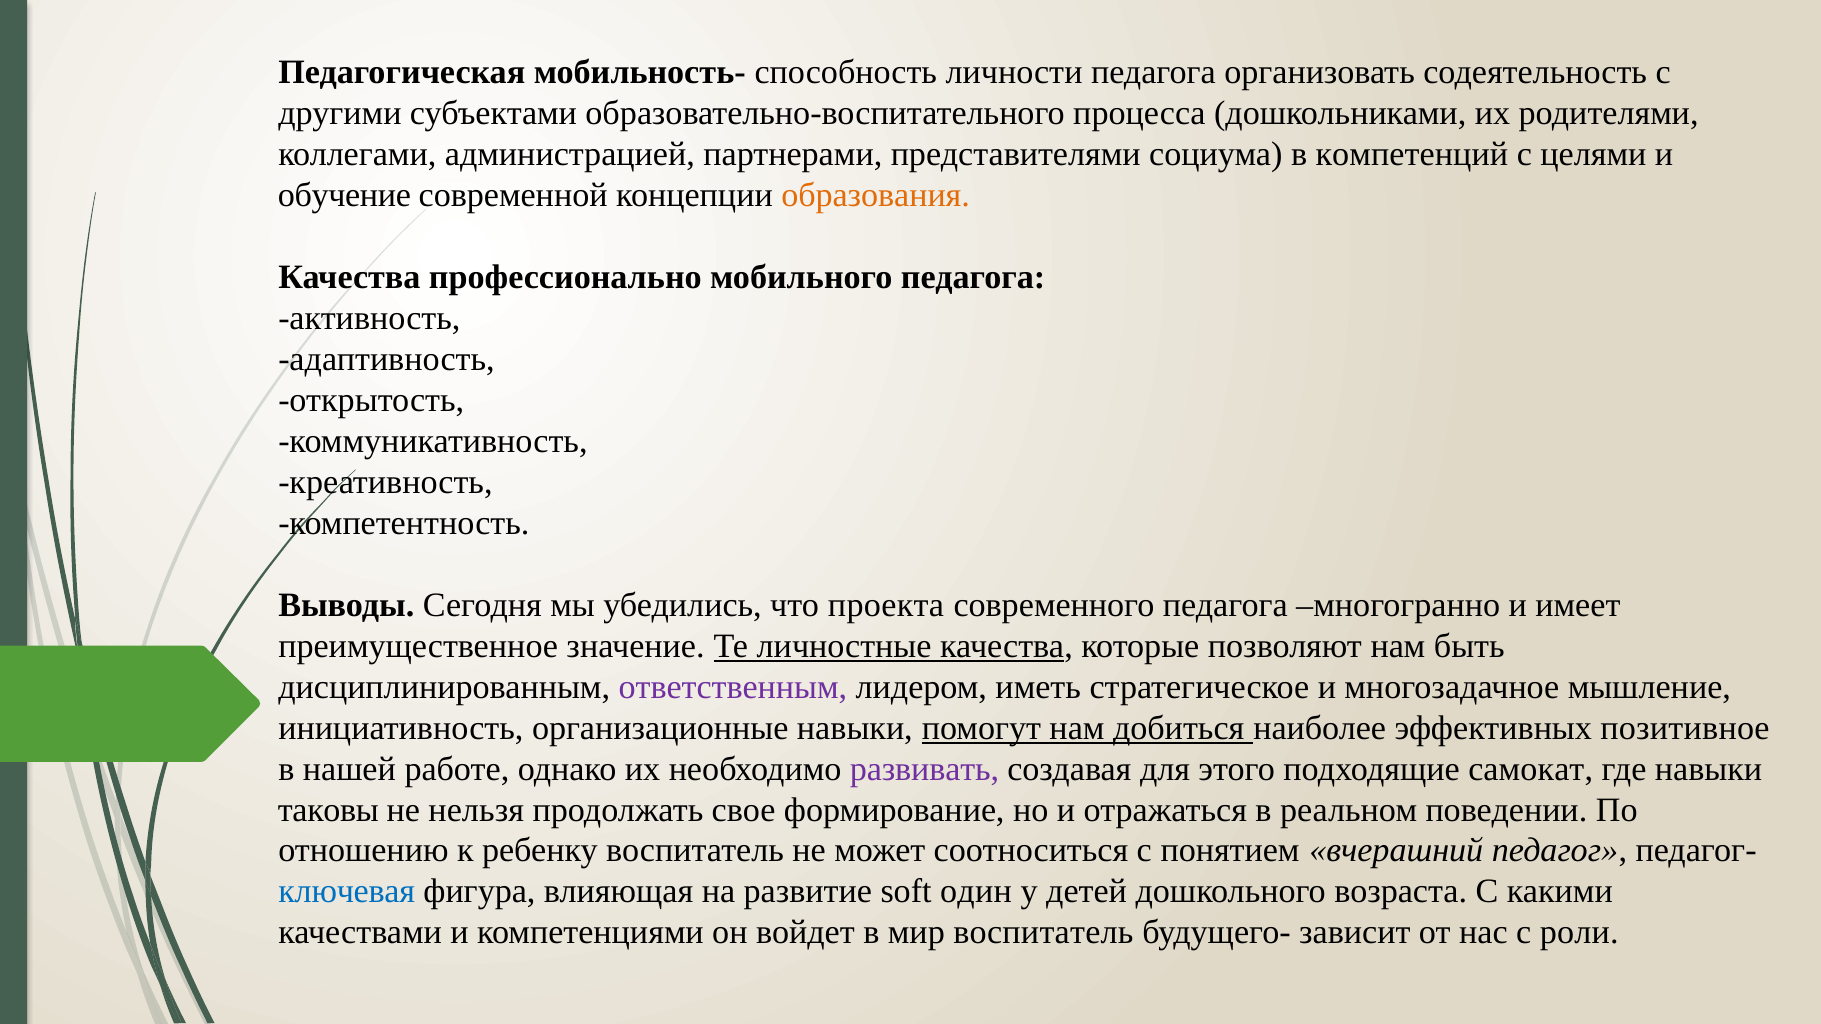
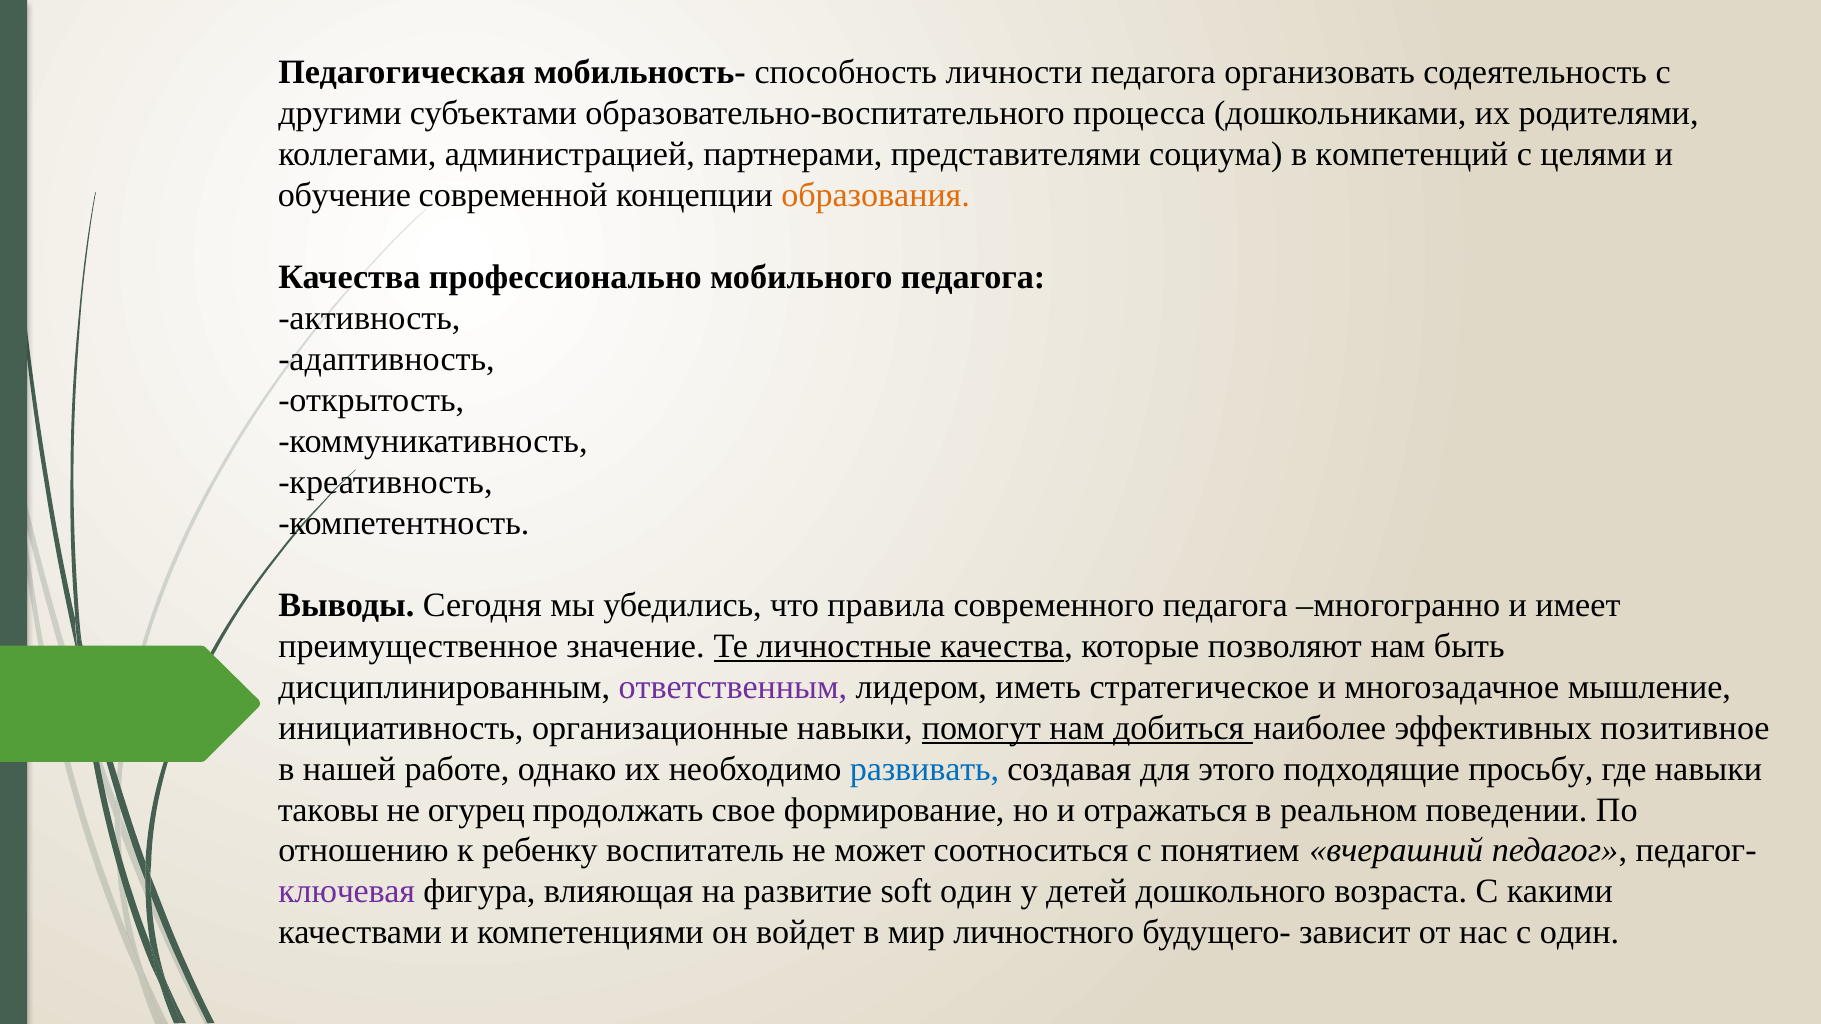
проекта: проекта -> правила (886, 605)
развивать colour: purple -> blue (924, 769)
самокат: самокат -> просьбу (1531, 769)
нельзя: нельзя -> огурец (476, 810)
ключевая colour: blue -> purple (347, 892)
мир воспитатель: воспитатель -> личностного (1044, 933)
с роли: роли -> один (1579, 933)
